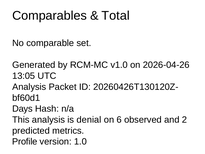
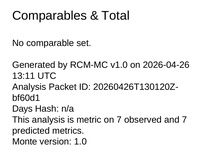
13:05: 13:05 -> 13:11 (24, 76)
denial: denial -> metric (89, 120)
on 6: 6 -> 7 (119, 120)
and 2: 2 -> 7 (185, 120)
Profile: Profile -> Monte (25, 141)
